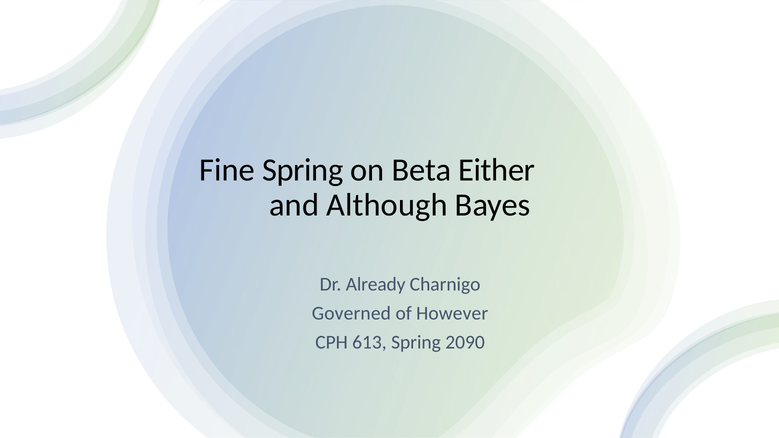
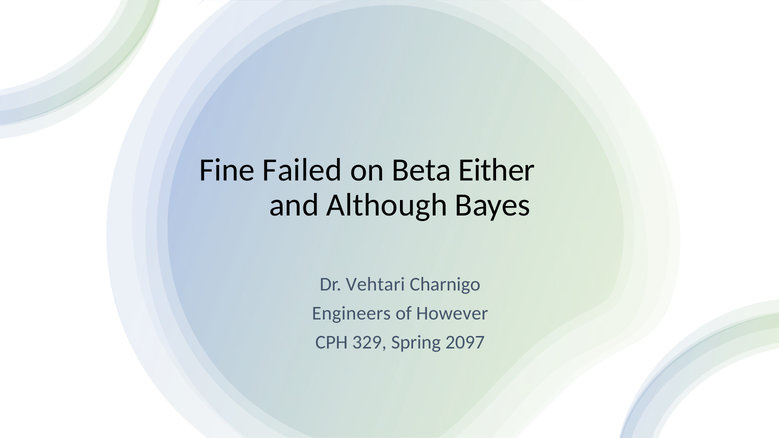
Fine Spring: Spring -> Failed (302, 170)
Already: Already -> Vehtari (375, 284)
Governed: Governed -> Engineers (351, 314)
613: 613 -> 329 (369, 343)
2090: 2090 -> 2097 (465, 343)
